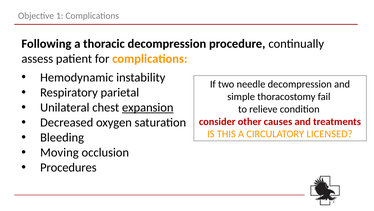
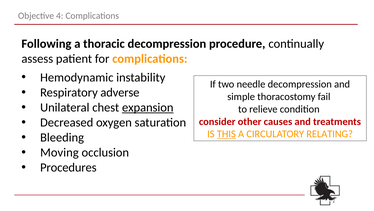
1: 1 -> 4 (60, 16)
parietal: parietal -> adverse (120, 92)
THIS underline: none -> present (226, 134)
LICENSED: LICENSED -> RELATING (330, 134)
